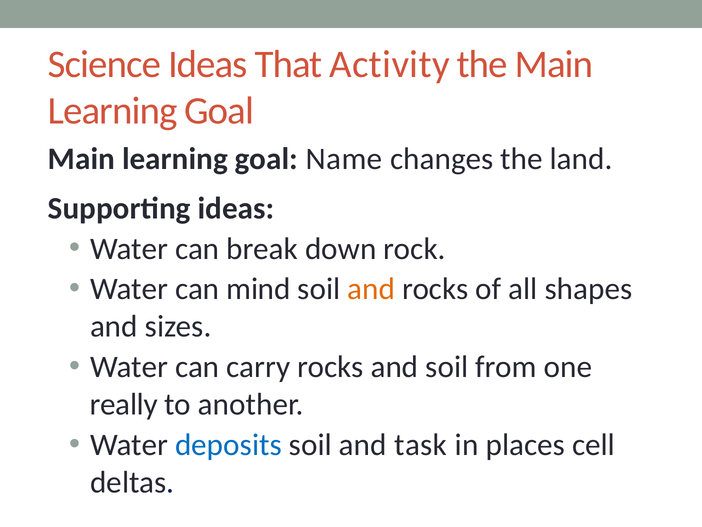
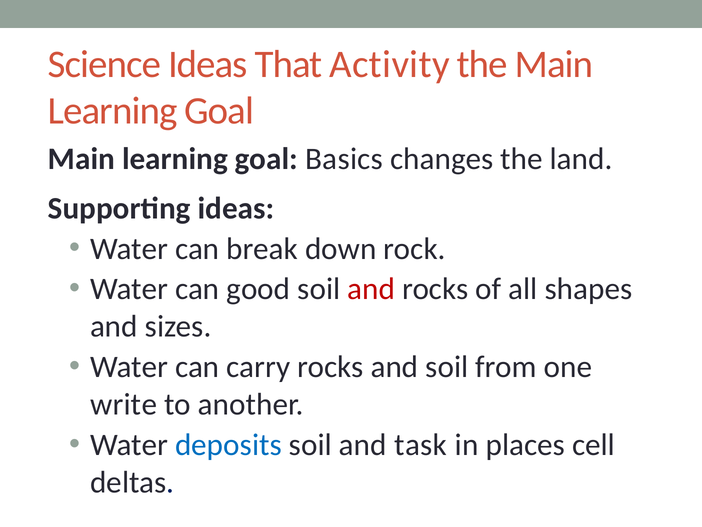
Name: Name -> Basics (344, 159)
mind: mind -> good (258, 289)
and colour: orange -> red (371, 289)
really: really -> write (124, 404)
